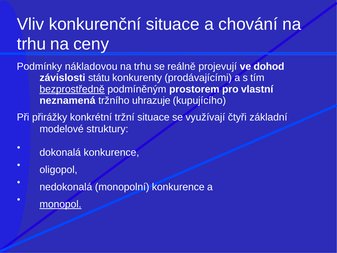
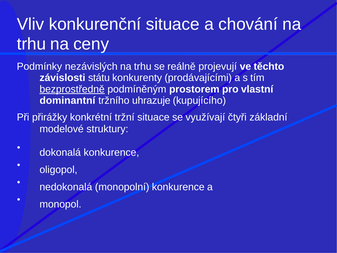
nákladovou: nákladovou -> nezávislých (91, 66)
dohod: dohod -> těchto (269, 66)
neznamená: neznamená -> dominantní (67, 101)
monopol underline: present -> none (60, 204)
